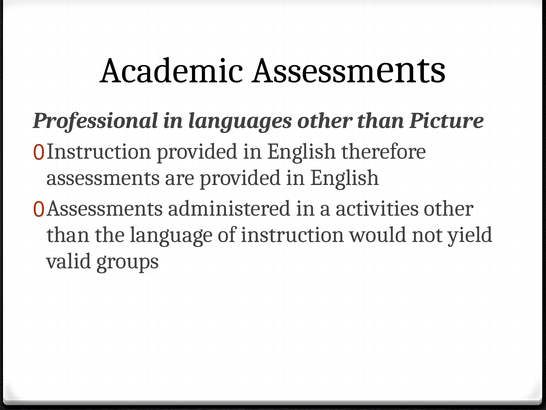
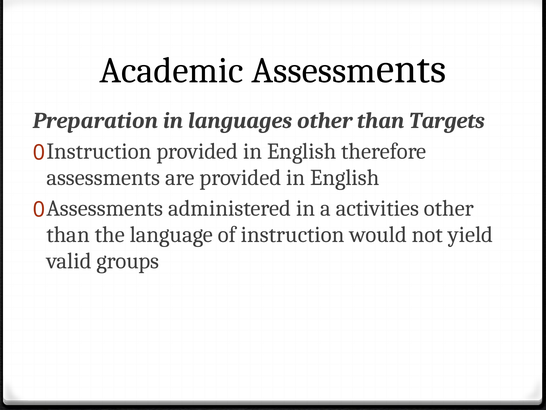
Professional: Professional -> Preparation (95, 120)
Picture: Picture -> Targets (447, 120)
